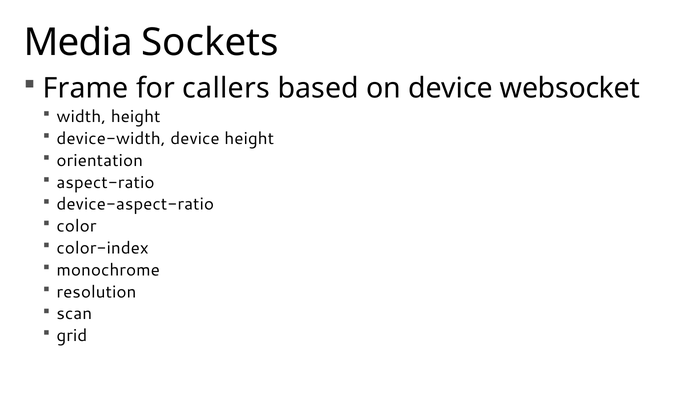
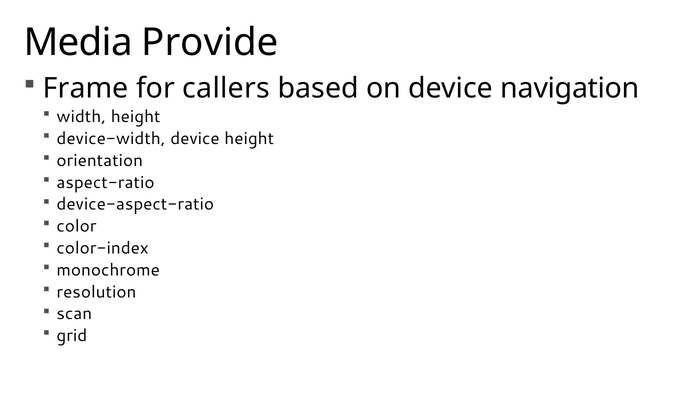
Sockets: Sockets -> Provide (210, 42)
websocket: websocket -> navigation (570, 89)
